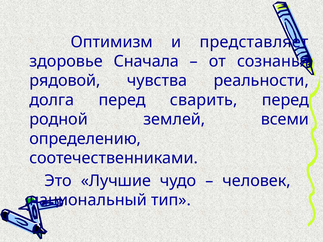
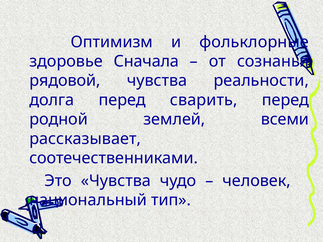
представляет: представляет -> фольклорные (254, 42)
определению: определению -> рассказывает (85, 139)
Это Лучшие: Лучшие -> Чувства (116, 181)
